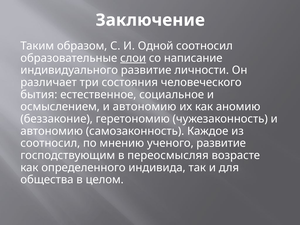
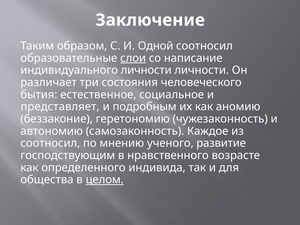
индивидуального развитие: развитие -> личности (146, 70)
осмыслением: осмыслением -> представляет (60, 107)
автономию: автономию -> подробным (145, 107)
переосмысляя: переосмысляя -> нравственного (168, 155)
целом underline: none -> present (105, 180)
